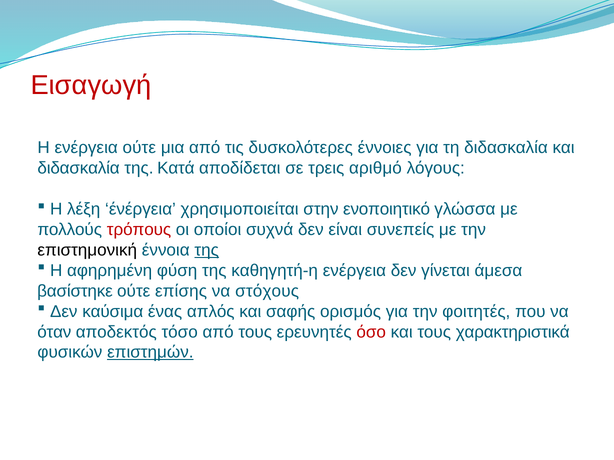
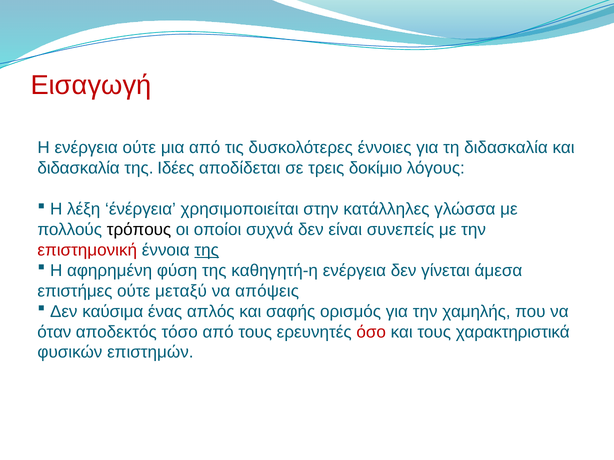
Κατά: Κατά -> Ιδέες (176, 168)
αριθμό: αριθμό -> δοκίμιο (376, 168)
ενοποιητικό: ενοποιητικό -> κατάλληλες (386, 209)
τρόπους colour: red -> black (139, 230)
επιστημονική colour: black -> red (87, 250)
βασίστηκε: βασίστηκε -> επιστήμες (75, 291)
επίσης: επίσης -> μεταξύ (181, 291)
στόχους: στόχους -> απόψεις (267, 291)
φοιτητές: φοιτητές -> χαμηλής (476, 312)
επιστημών underline: present -> none (150, 353)
